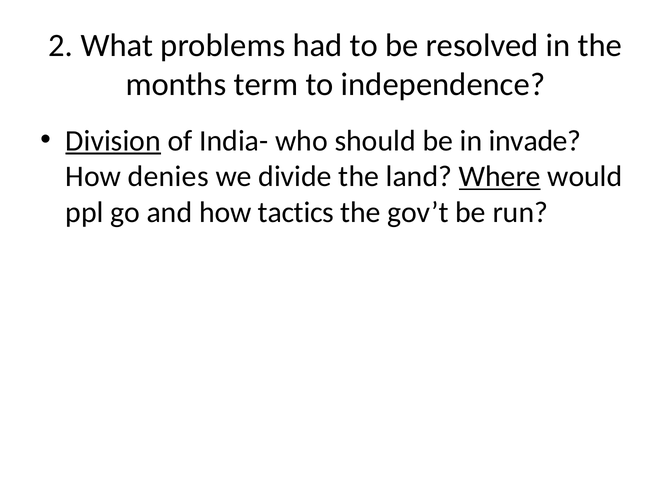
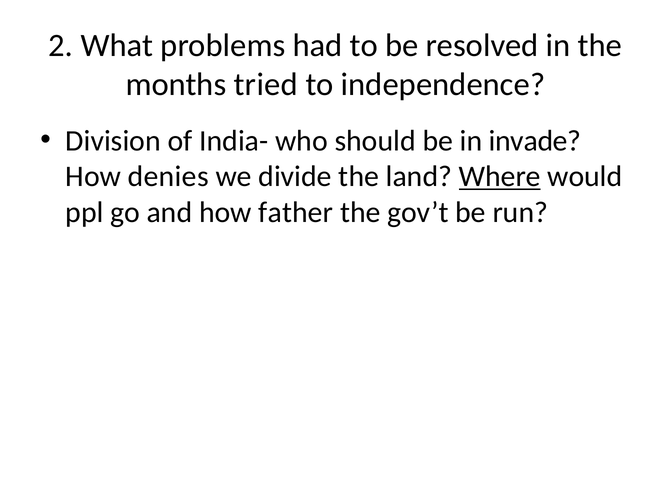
term: term -> tried (266, 84)
Division underline: present -> none (113, 141)
tactics: tactics -> father (296, 212)
